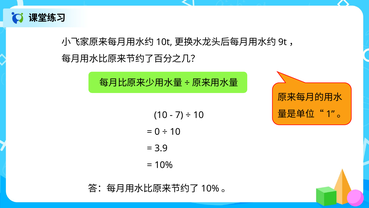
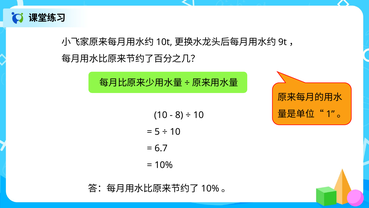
7: 7 -> 8 (179, 115)
0: 0 -> 5 (157, 132)
3.9: 3.9 -> 6.7 (161, 148)
